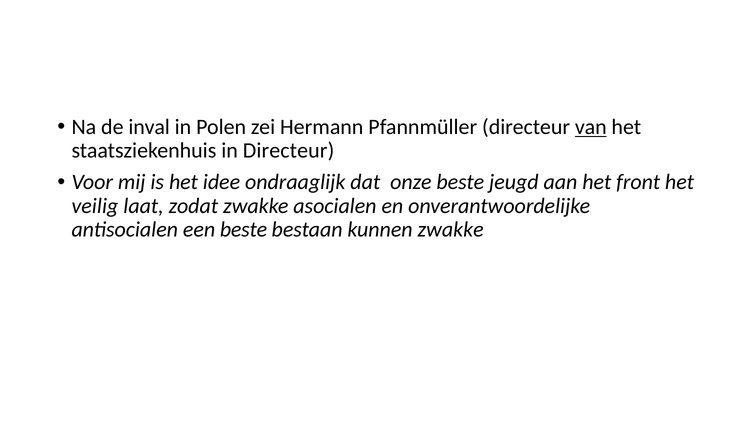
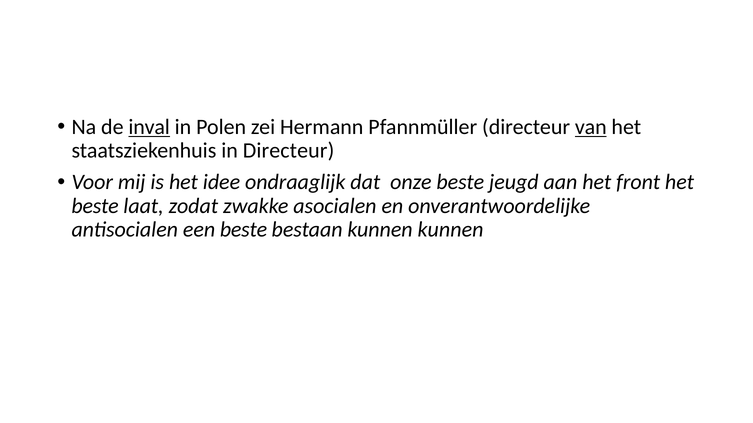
inval underline: none -> present (149, 127)
veilig: veilig -> beste (95, 206)
kunnen zwakke: zwakke -> kunnen (451, 230)
